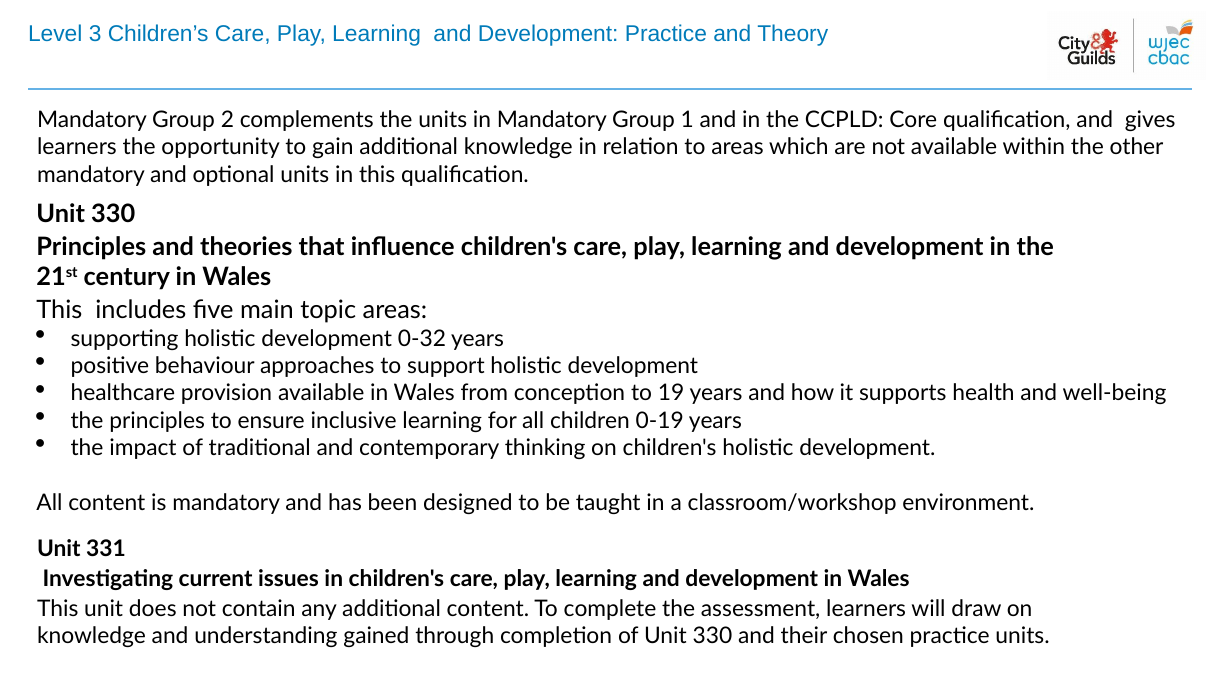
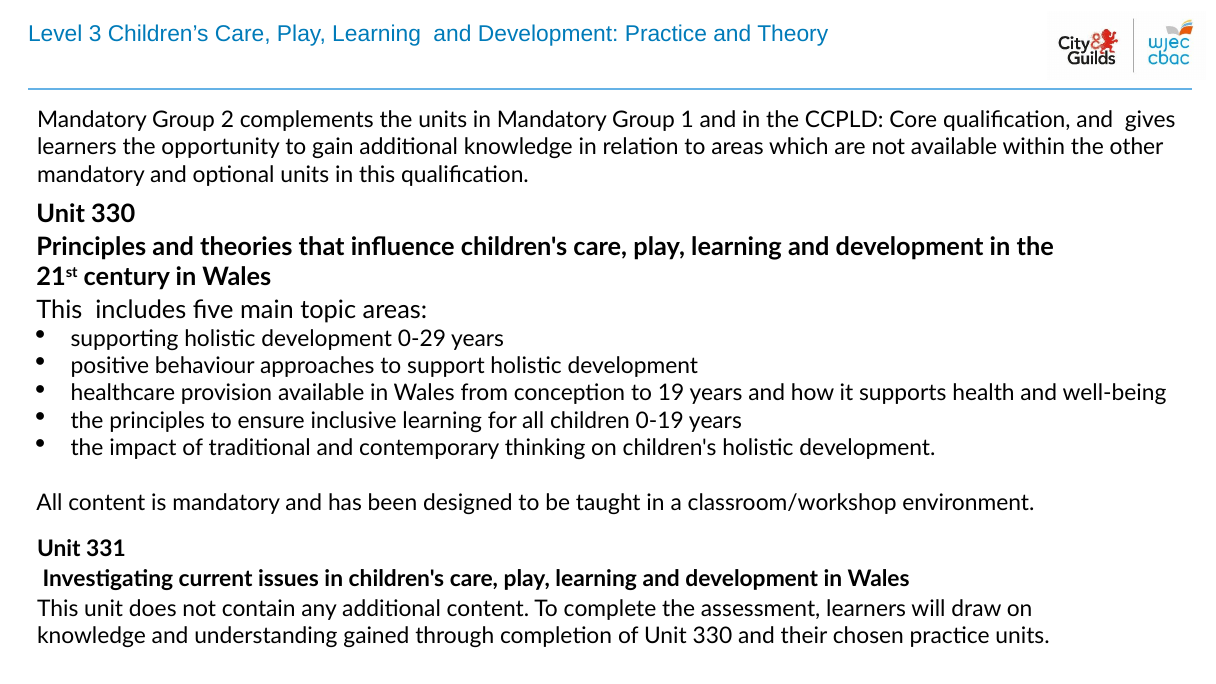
0-32: 0-32 -> 0-29 (422, 339)
